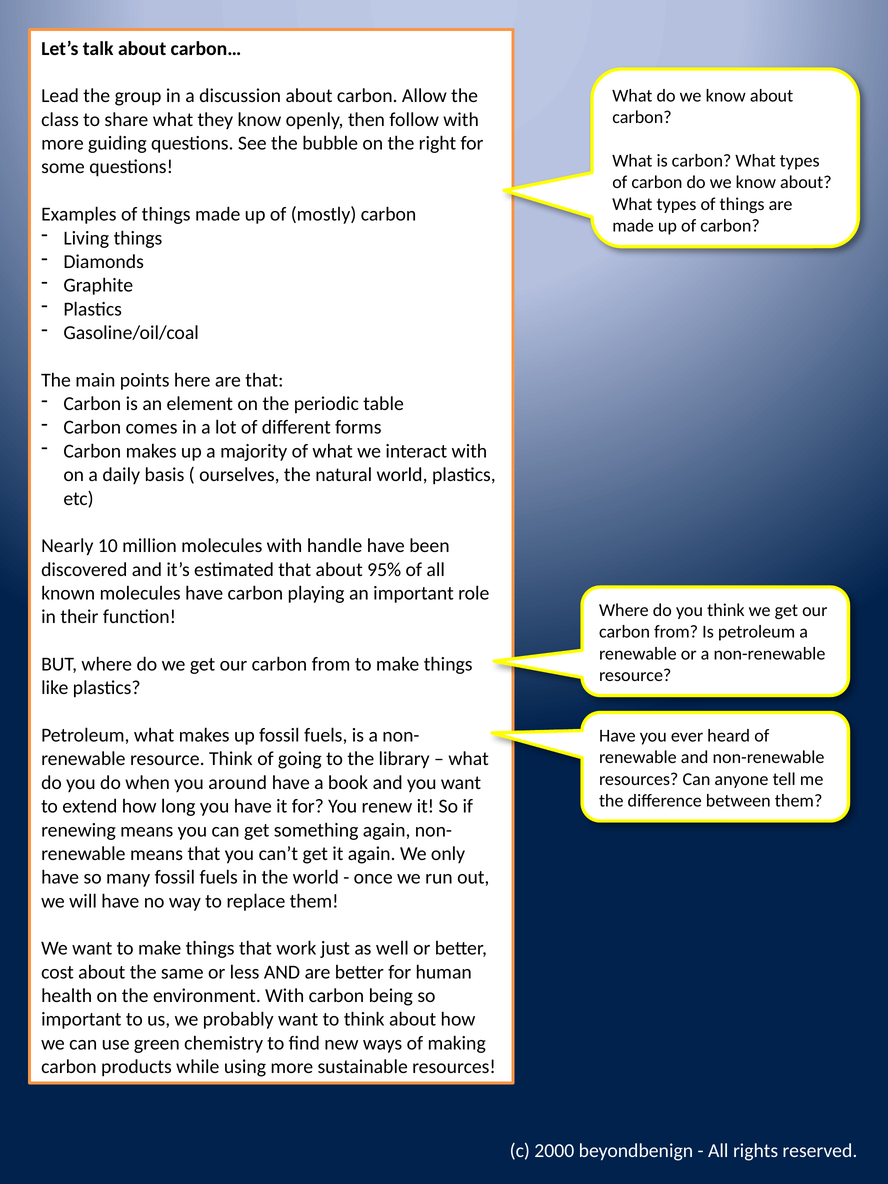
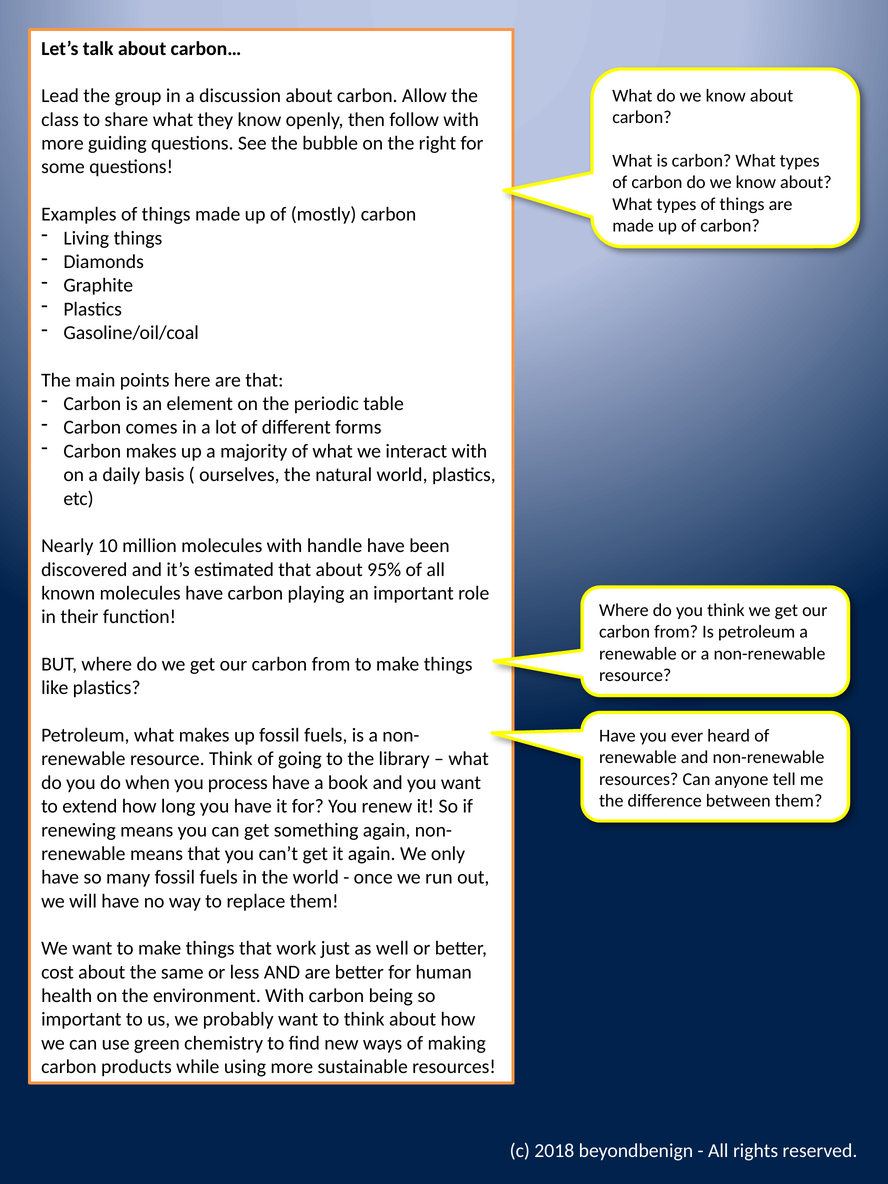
around: around -> process (238, 783)
2000: 2000 -> 2018 (554, 1151)
